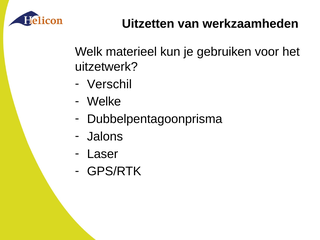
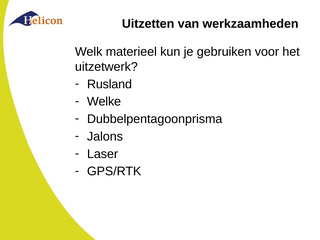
Verschil: Verschil -> Rusland (109, 84)
